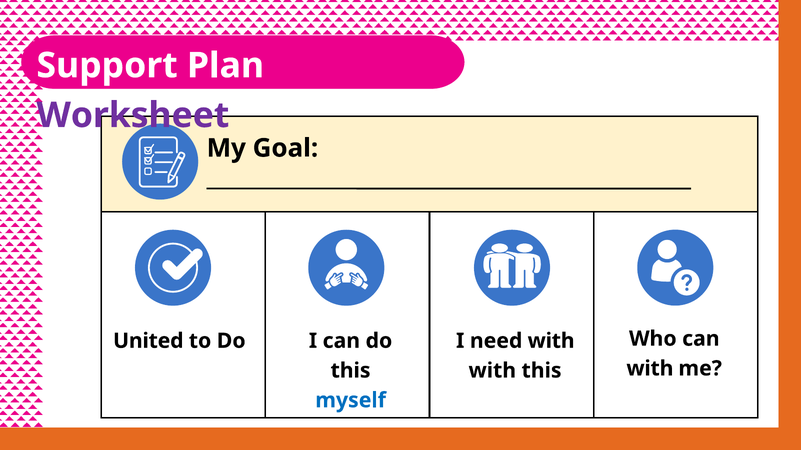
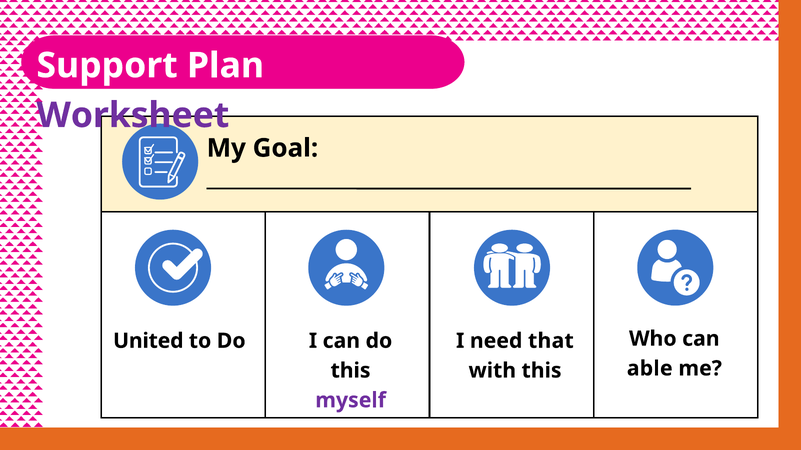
need with: with -> that (551, 341)
with: with -> able (650, 369)
myself colour: blue -> purple (351, 401)
